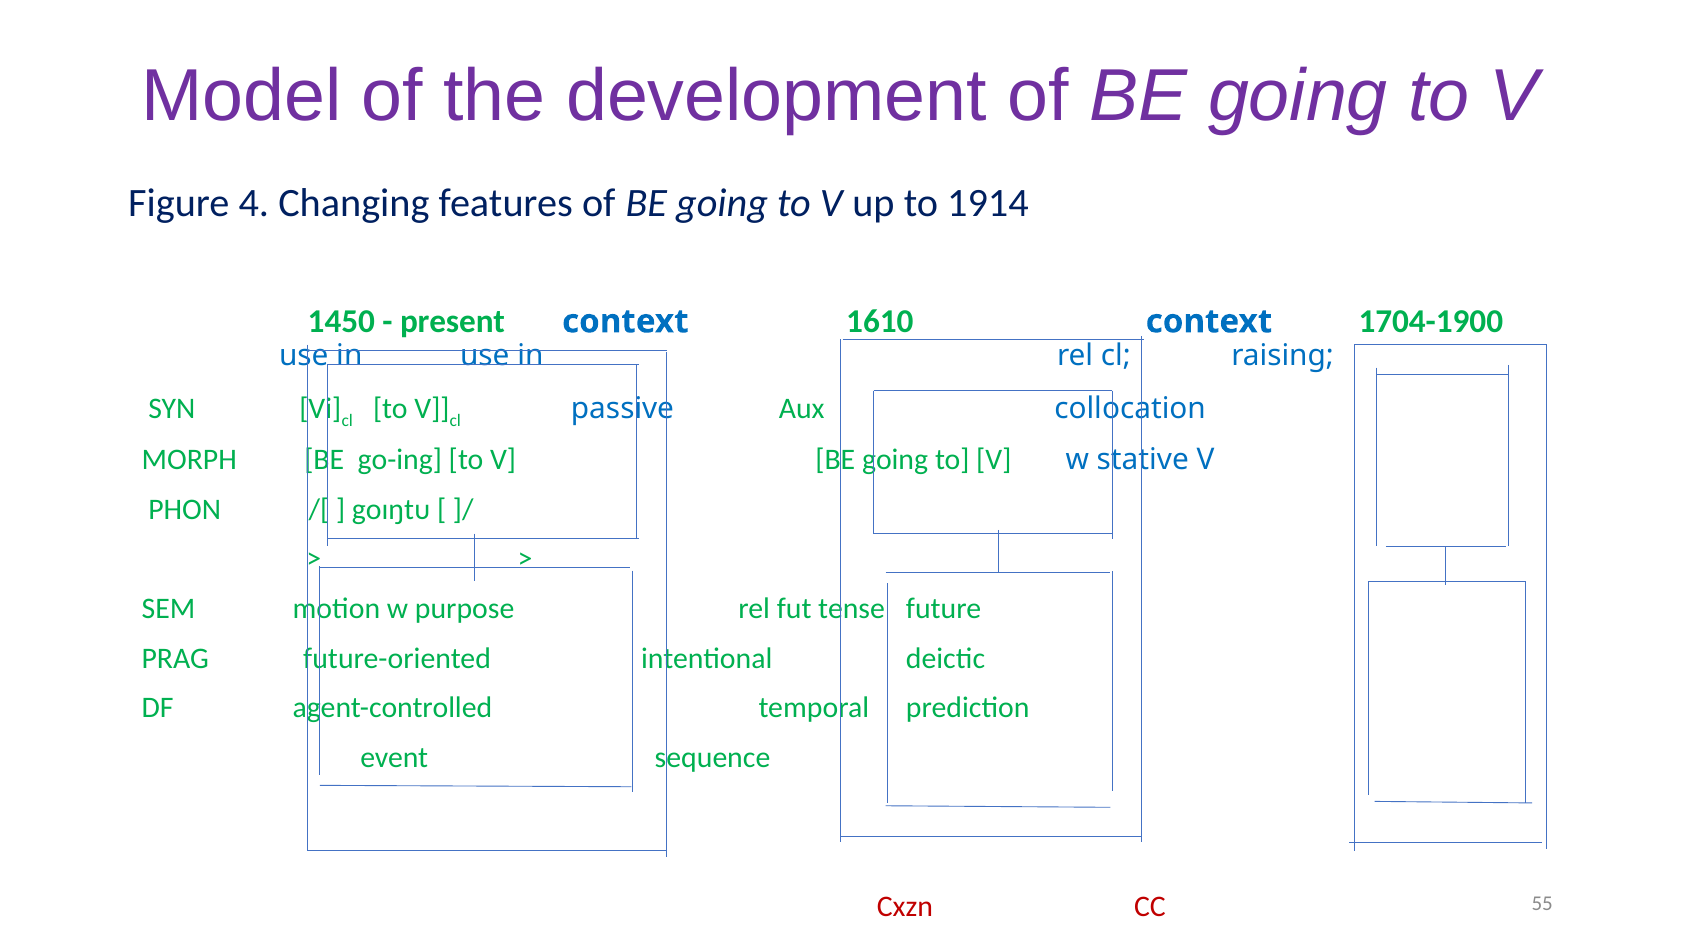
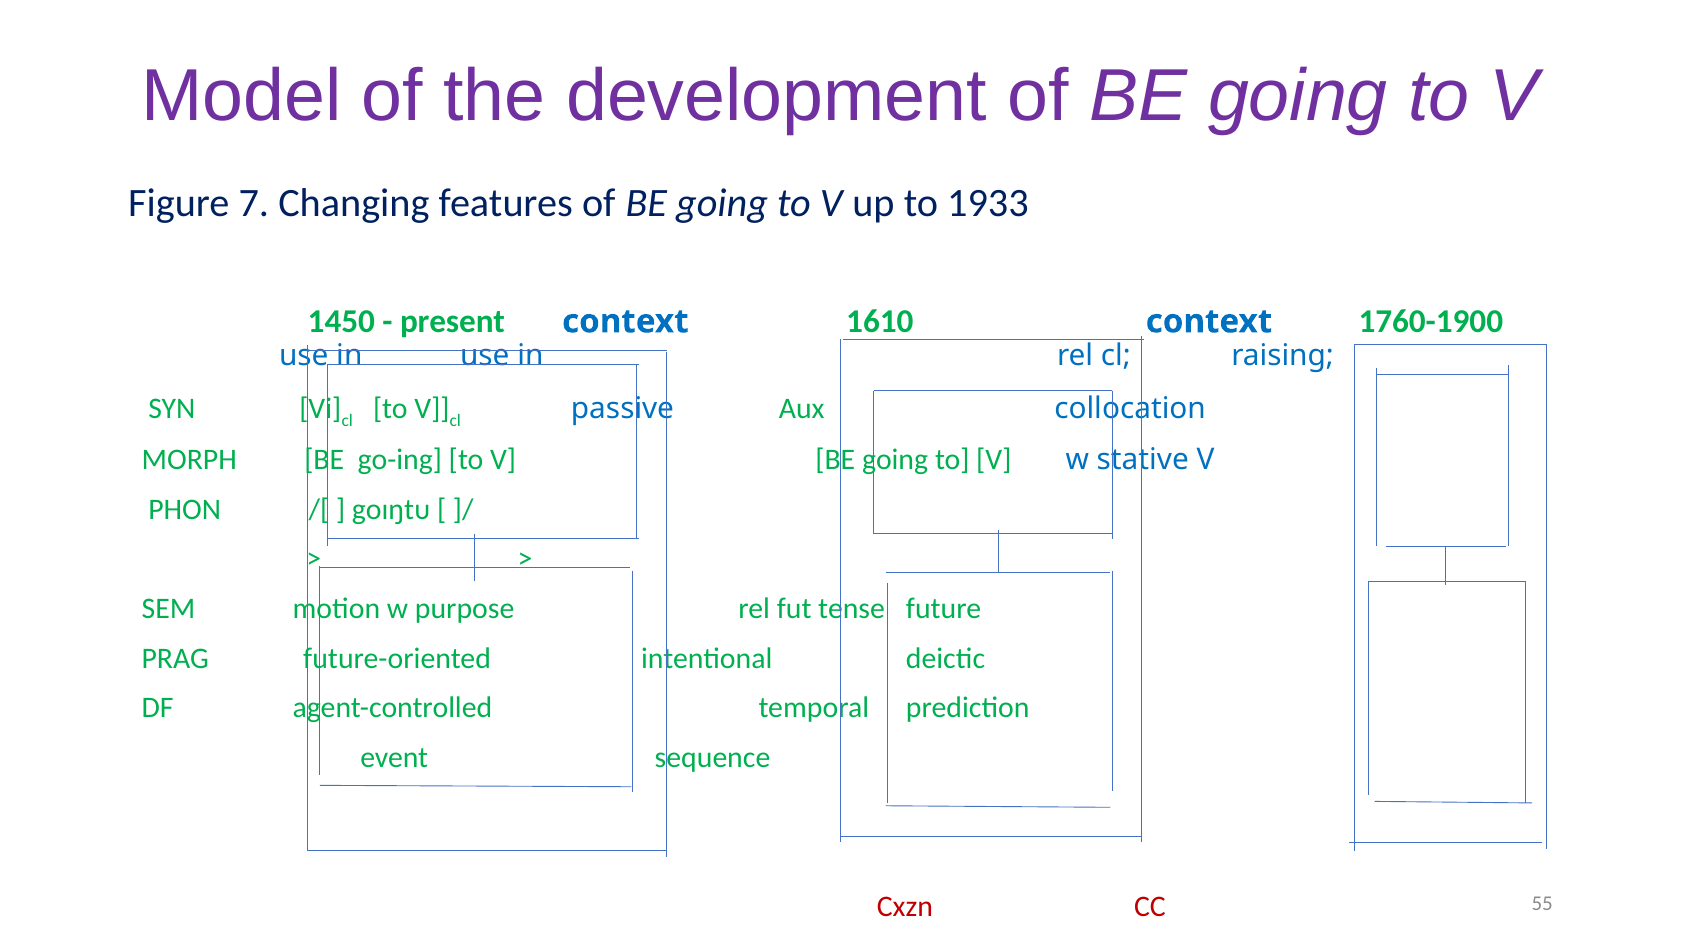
4: 4 -> 7 (254, 203)
1914: 1914 -> 1933 (988, 203)
1704-1900: 1704-1900 -> 1760-1900 (1431, 321)
